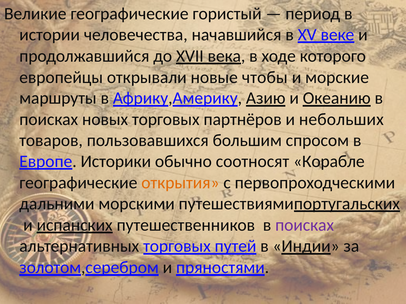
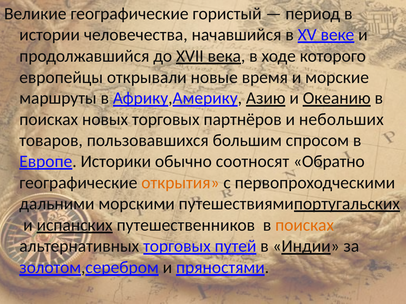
чтобы: чтобы -> время (265, 77)
Корабле: Корабле -> Обратно (329, 162)
поисках colour: purple -> orange (305, 225)
